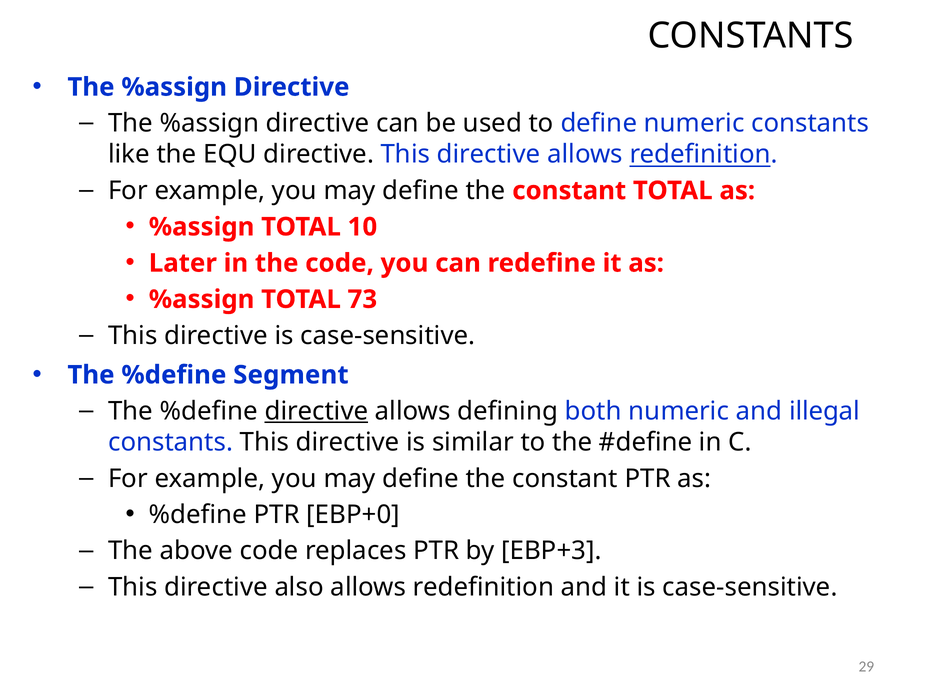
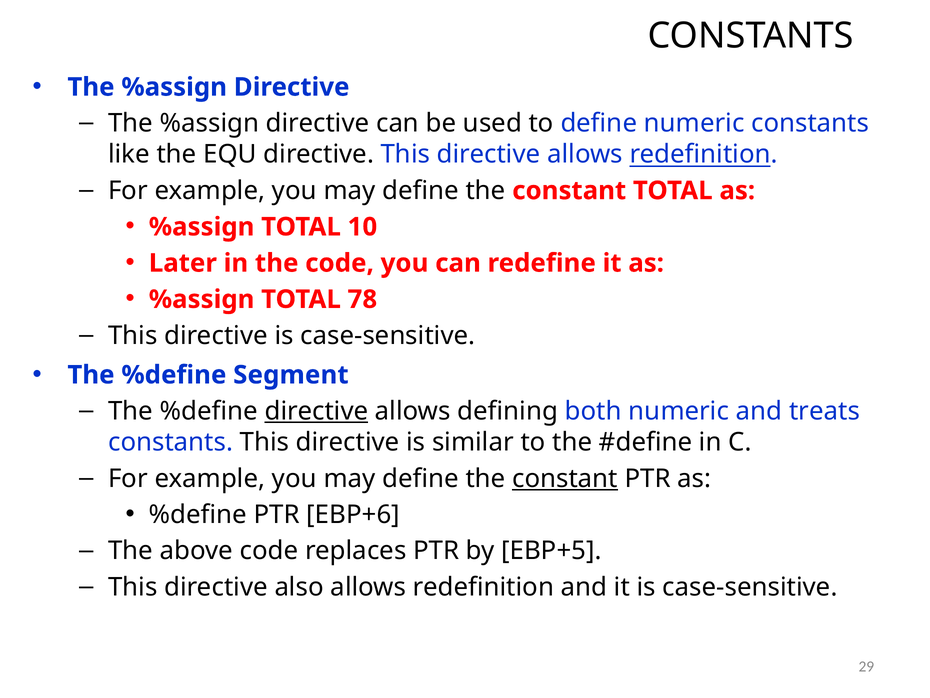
73: 73 -> 78 (362, 299)
illegal: illegal -> treats (824, 411)
constant underline: none -> present (565, 478)
EBP+0: EBP+0 -> EBP+6 (353, 514)
EBP+3: EBP+3 -> EBP+5 (551, 551)
